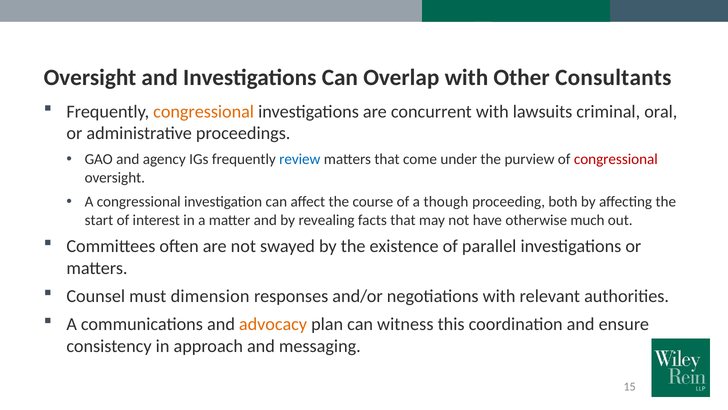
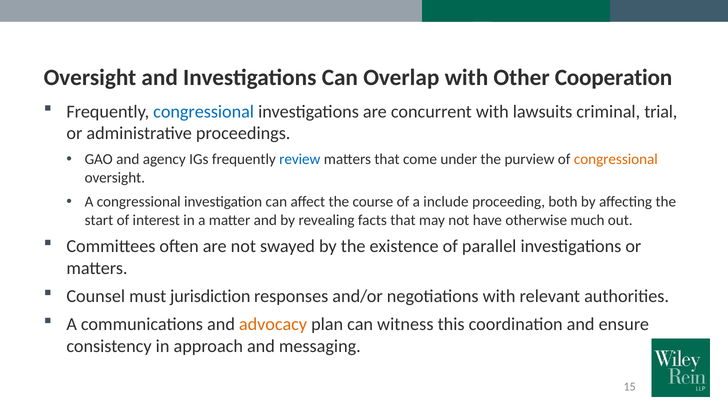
Consultants: Consultants -> Cooperation (614, 78)
congressional colour: orange -> blue (204, 111)
oral: oral -> trial (661, 111)
congressional colour: red -> orange (616, 159)
though: though -> include (446, 202)
dimension: dimension -> jurisdiction (210, 296)
